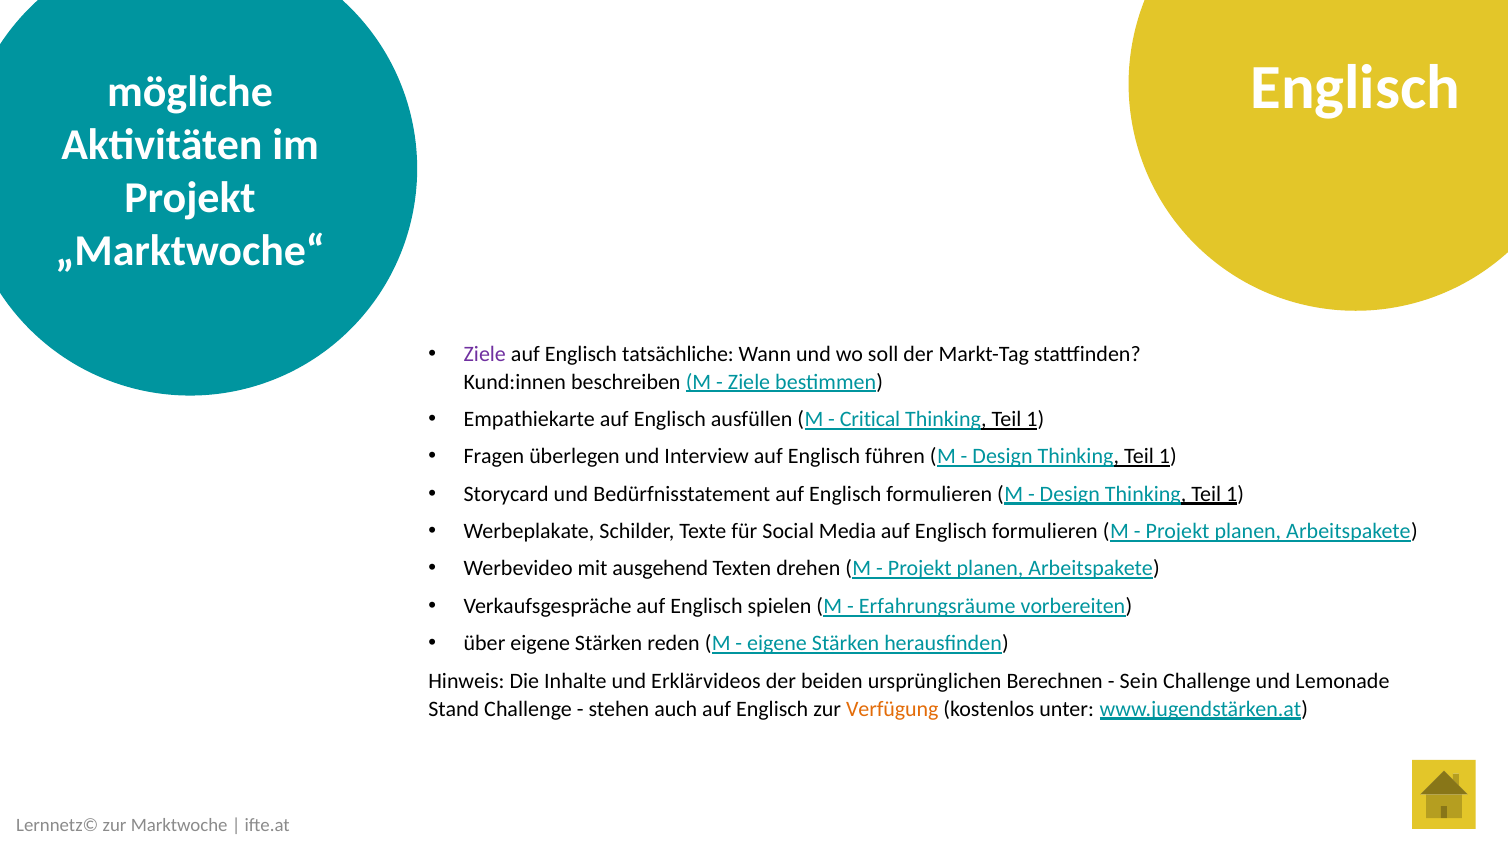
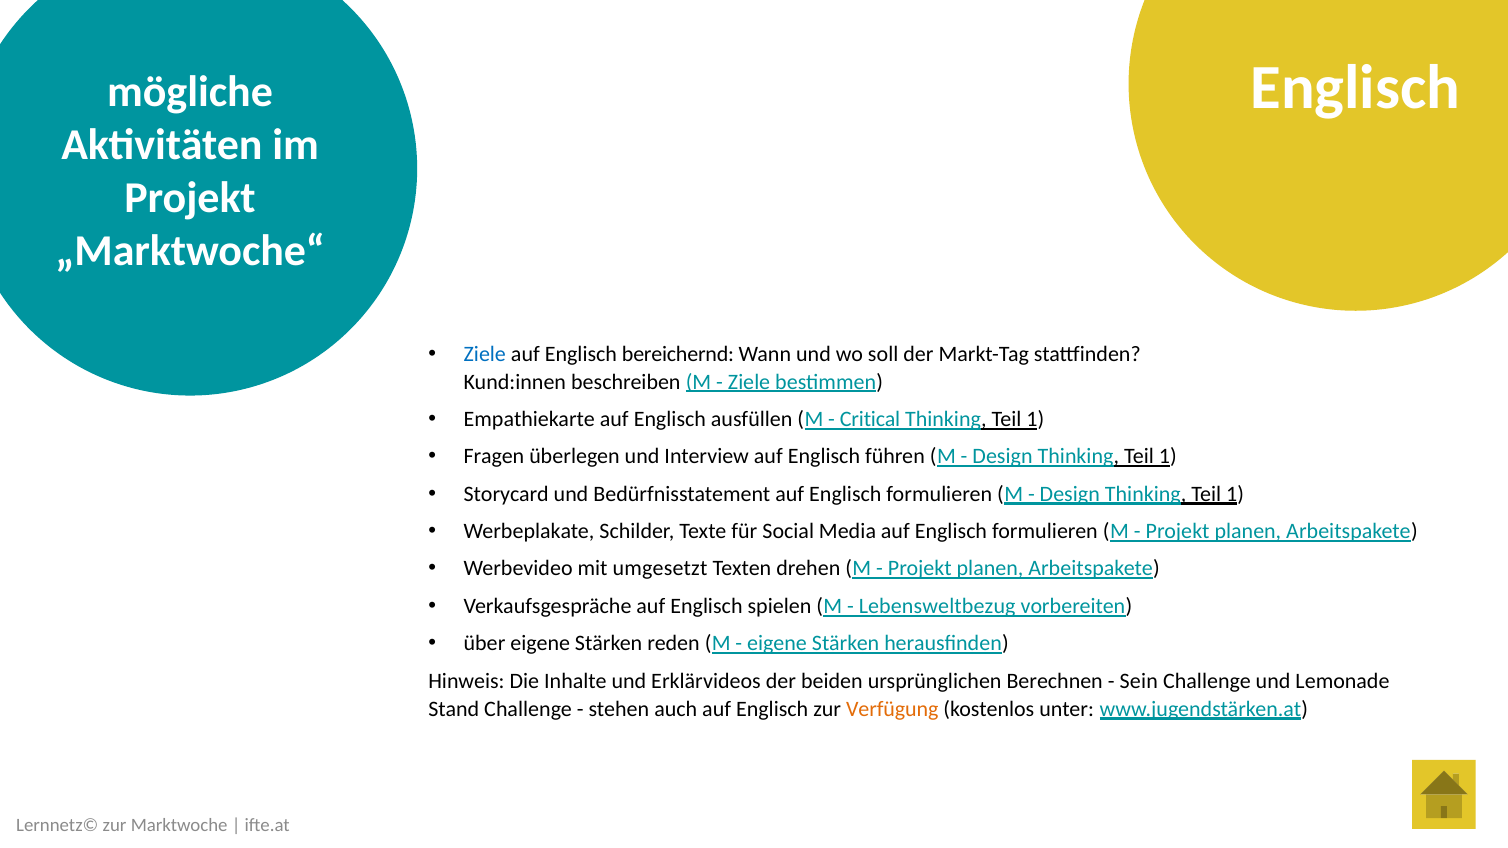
Ziele colour: purple -> blue (485, 354)
tatsächliche: tatsächliche -> bereichernd (678, 354)
ausgehend: ausgehend -> umgesetzt (660, 569)
Erfahrungsräume: Erfahrungsräume -> Lebensweltbezug (937, 606)
